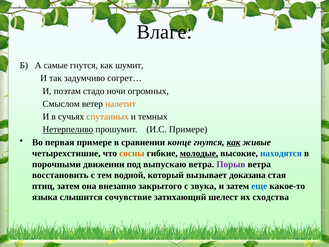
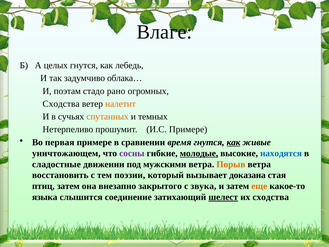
самые: самые -> целых (56, 65)
шумит: шумит -> лебедь (129, 65)
согрет…: согрет… -> облака… (125, 78)
ночи: ночи -> рано (116, 91)
Смыслом: Смыслом -> Сходства (61, 104)
Нетерпеливо underline: present -> none (68, 129)
конце: конце -> время (179, 142)
четырехстишие: четырехстишие -> уничтожающем (66, 153)
сосны colour: orange -> purple (132, 153)
порочными: порочными -> сладостные (56, 164)
выпускаю: выпускаю -> мужскими (165, 164)
Порыв colour: purple -> orange (231, 164)
водной: водной -> поэзии (130, 175)
еще colour: blue -> orange (259, 186)
сочувствие: сочувствие -> соединение (128, 197)
шелест underline: none -> present (223, 197)
